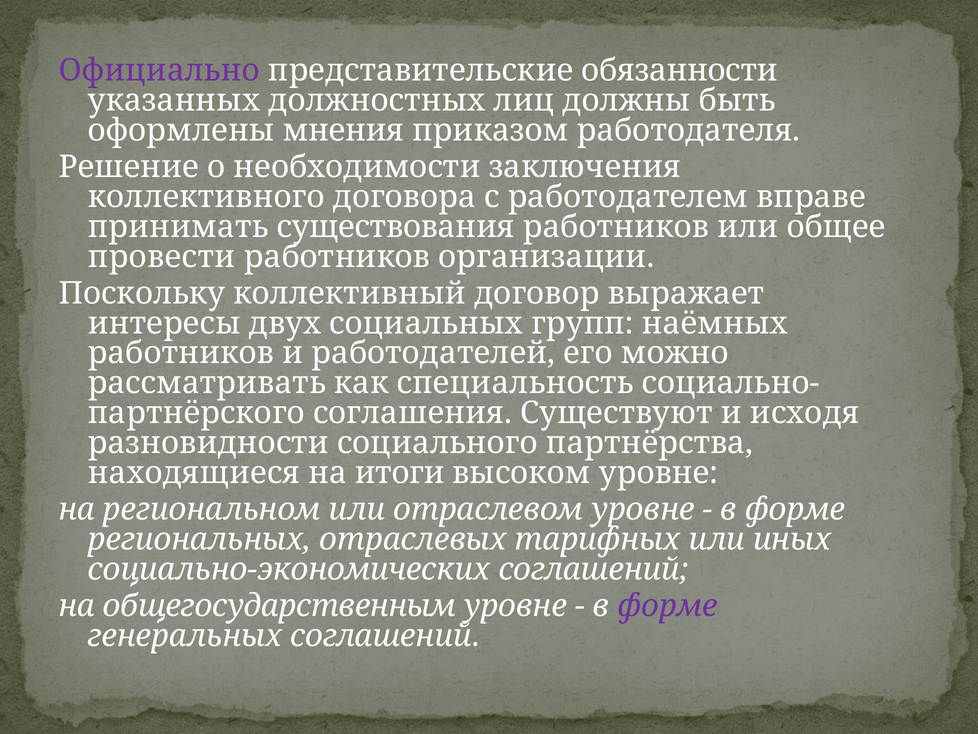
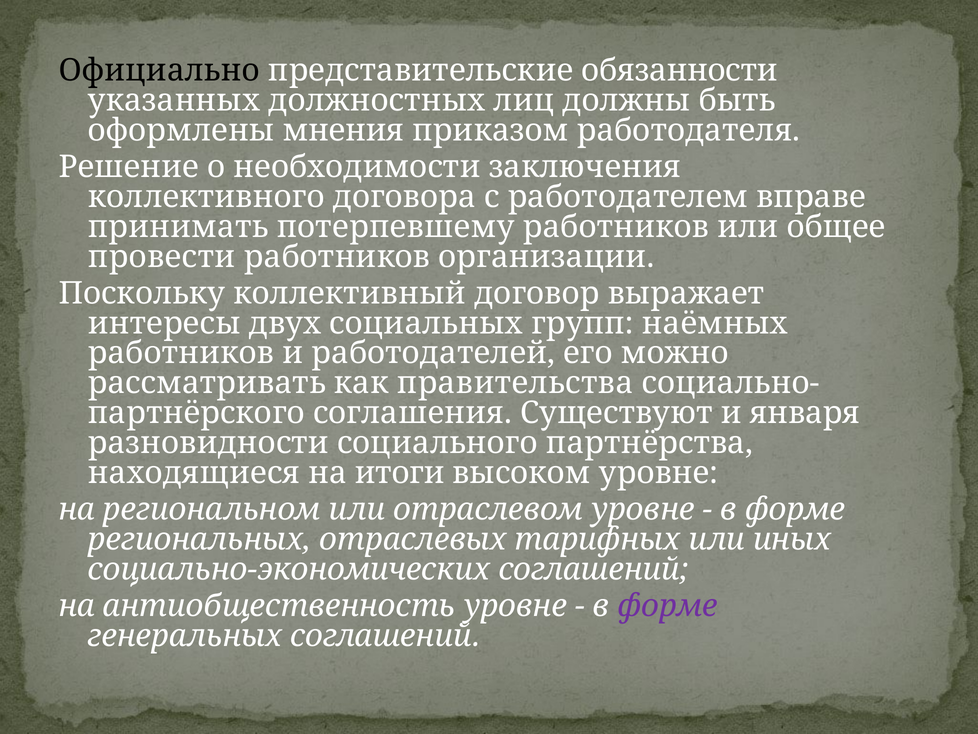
Официально colour: purple -> black (159, 70)
существования: существования -> потерпевшему (395, 227)
специальность: специальность -> правительства (515, 383)
исходя: исходя -> января (805, 413)
общегосударственным: общегосударственным -> антиобщественность (279, 606)
